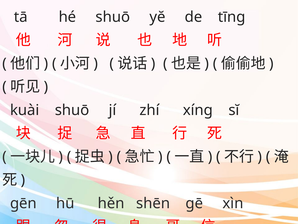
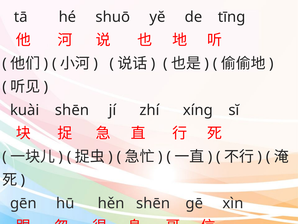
kuài shuō: shuō -> shēn (72, 110)
